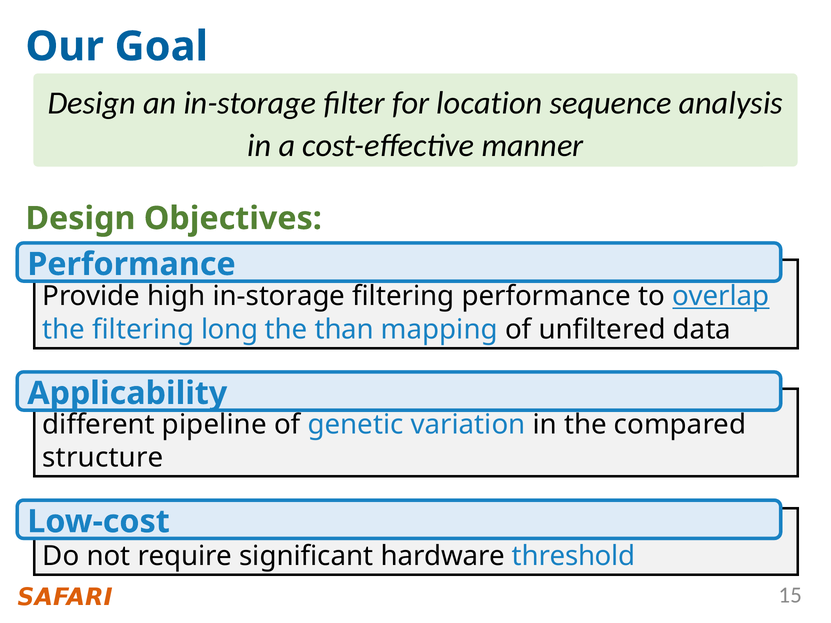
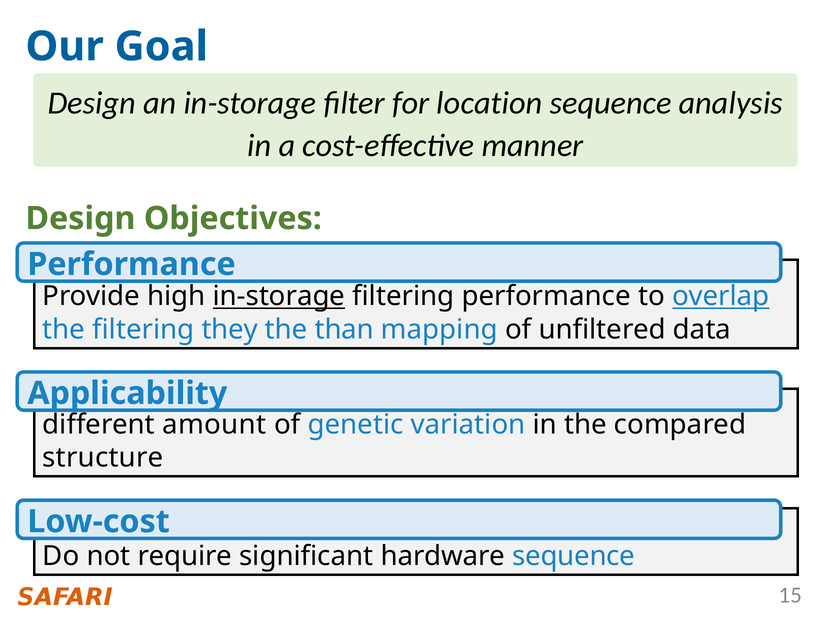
in-storage underline: none -> present (279, 296)
long: long -> they (230, 330)
pipeline: pipeline -> amount (214, 425)
hardware threshold: threshold -> sequence (574, 556)
